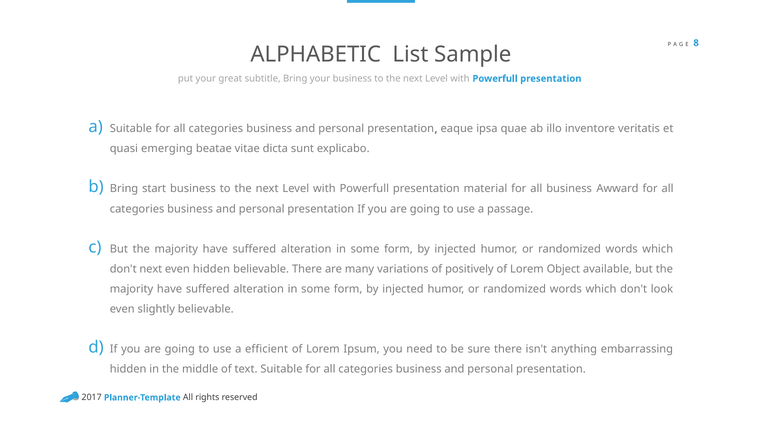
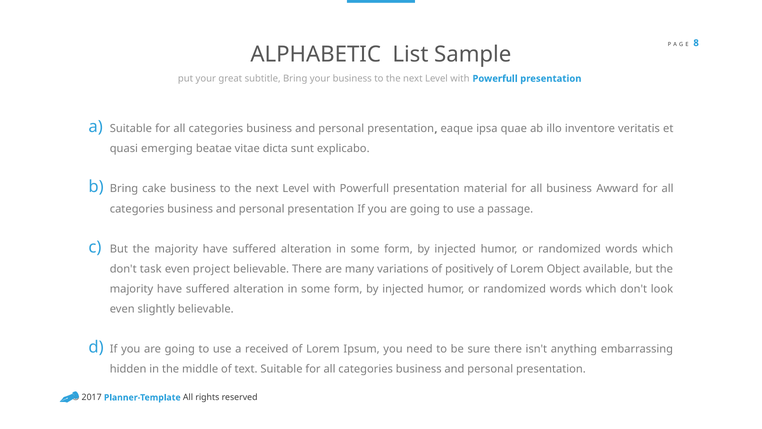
start: start -> cake (154, 189)
don't next: next -> task (151, 269)
even hidden: hidden -> project (211, 269)
efficient: efficient -> received (267, 349)
